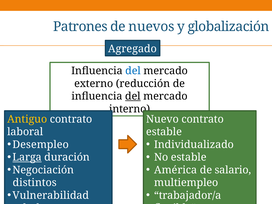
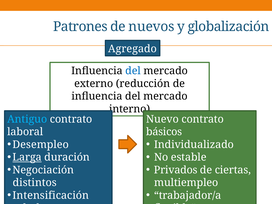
del underline: present -> none (133, 96)
Antiguo colour: yellow -> light blue (27, 119)
estable: estable -> básicos (164, 132)
América: América -> Privados (176, 170)
salario: salario -> ciertas (233, 170)
Vulnerabilidad: Vulnerabilidad -> Intensificación (51, 195)
